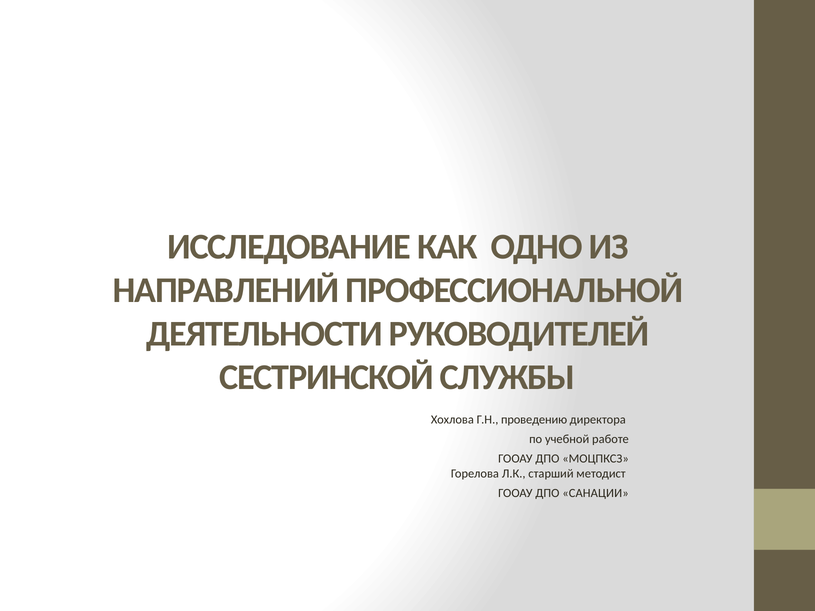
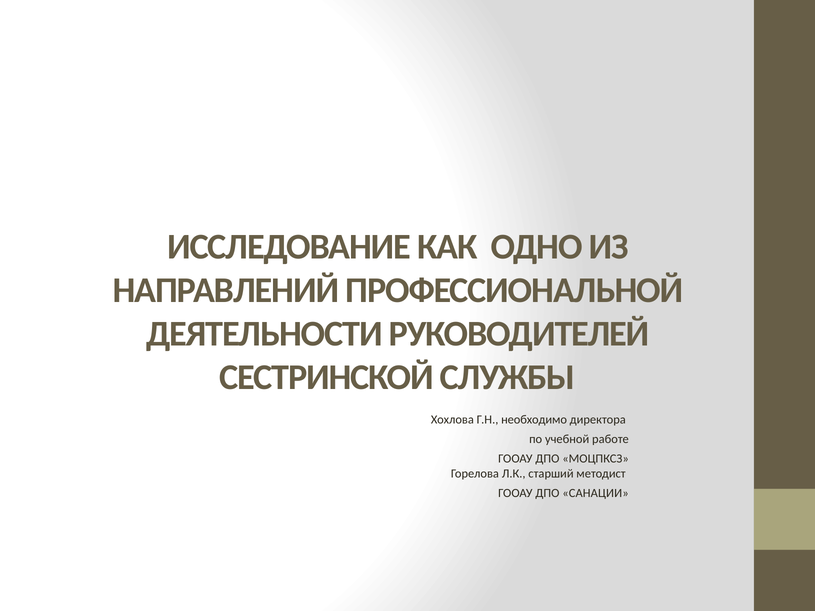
проведению: проведению -> необходимо (534, 420)
